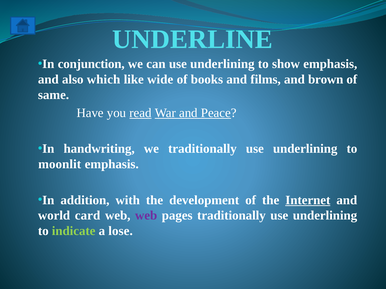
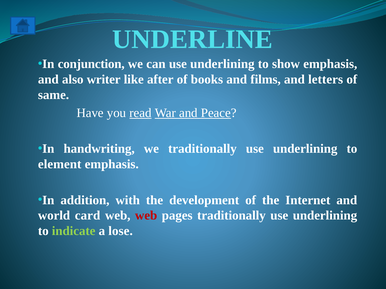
which: which -> writer (104, 80)
wide: wide -> after (160, 80)
brown: brown -> letters (326, 80)
moonlit: moonlit -> element (60, 164)
Internet underline: present -> none (308, 200)
web colour: purple -> red (146, 216)
